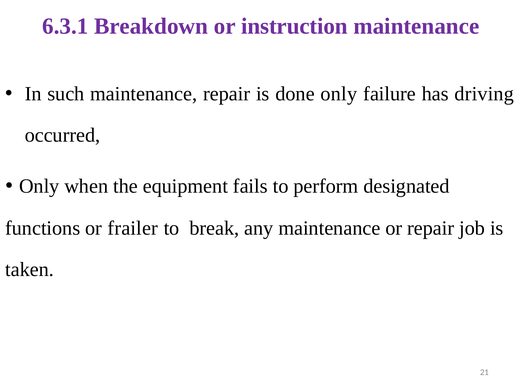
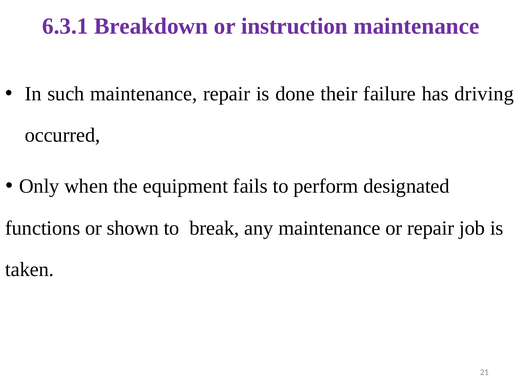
done only: only -> their (339, 94)
frailer: frailer -> shown (133, 228)
